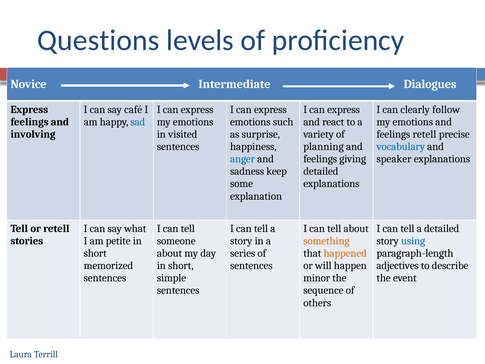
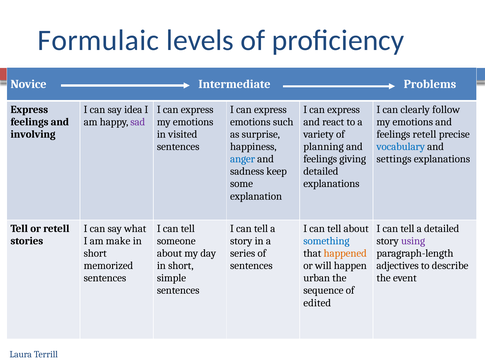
Questions: Questions -> Formulaic (98, 40)
Dialogues: Dialogues -> Problems (430, 84)
café: café -> idea (133, 109)
sad colour: blue -> purple (138, 122)
speaker: speaker -> settings (394, 159)
petite: petite -> make (118, 241)
something colour: orange -> blue (326, 241)
using colour: blue -> purple (413, 241)
minor: minor -> urban (317, 278)
others: others -> edited (317, 303)
